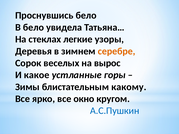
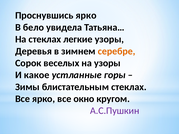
Проснувшись бело: бело -> ярко (86, 15)
на вырос: вырос -> узоры (107, 63)
блистательным какому: какому -> стеклах (129, 87)
А.С.Пушкин colour: blue -> purple (115, 111)
